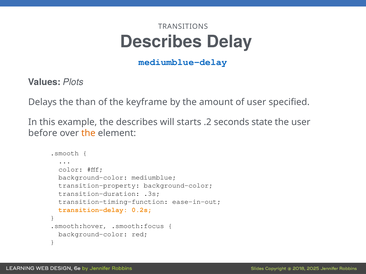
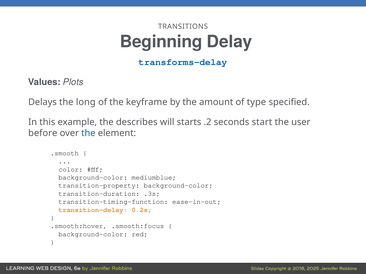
Describes: Describes -> Beginning (161, 42)
mediumblue-delay: mediumblue-delay -> transforms-delay (183, 62)
than: than -> long (86, 102)
of user: user -> type (256, 102)
state: state -> start (262, 122)
the colour: orange -> blue (88, 133)
